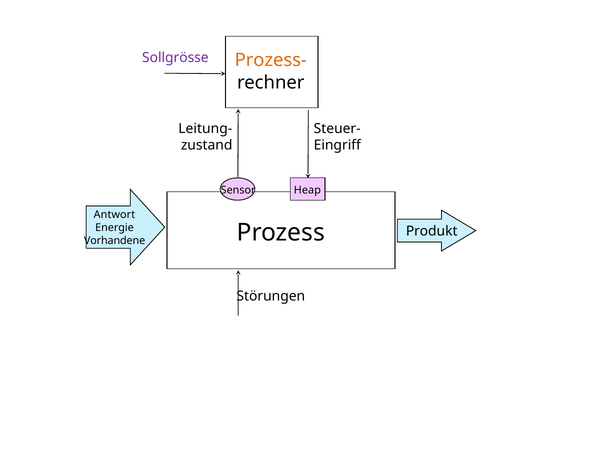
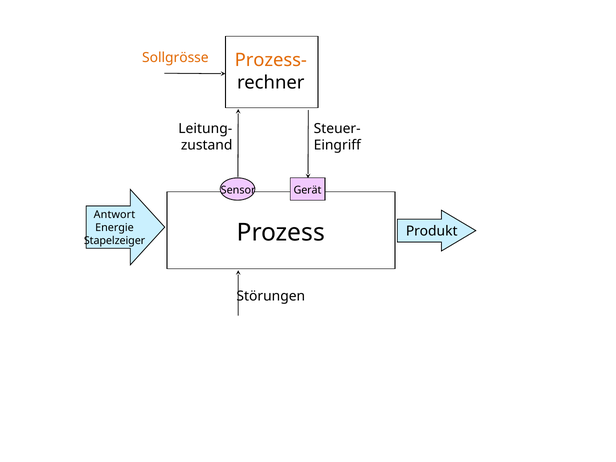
Sollgrösse colour: purple -> orange (175, 58)
Heap: Heap -> Gerät (307, 190)
Vorhandene: Vorhandene -> Stapelzeiger (115, 241)
